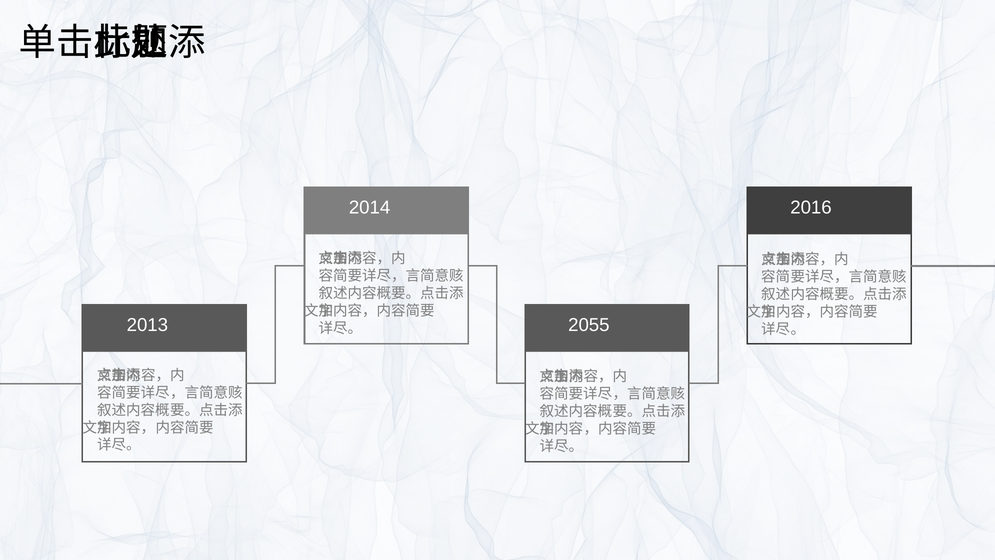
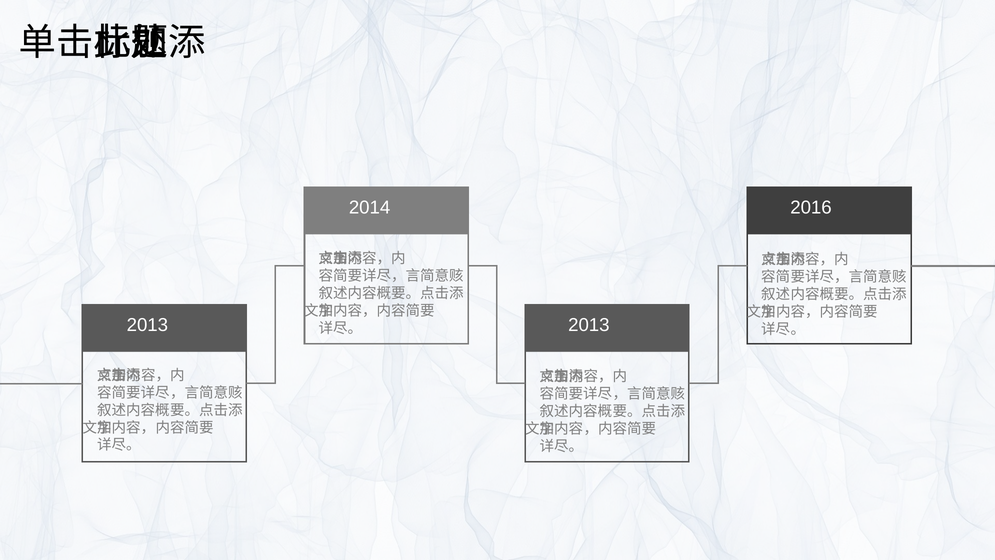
2055: 2055 -> 2013 (589, 325)
